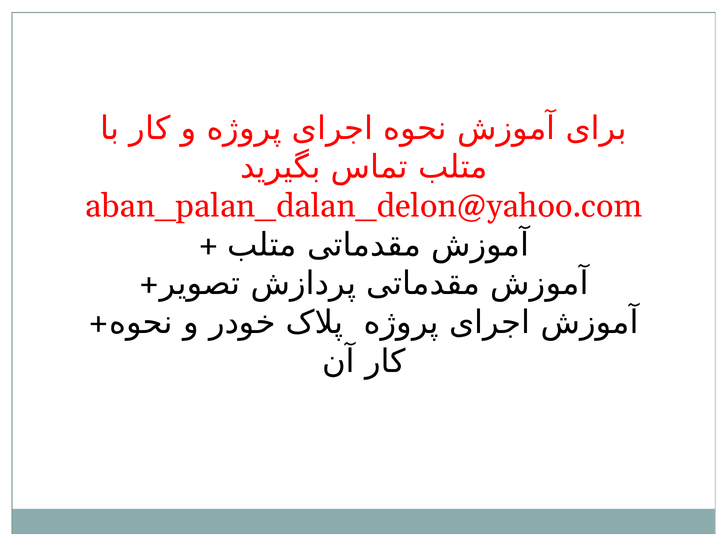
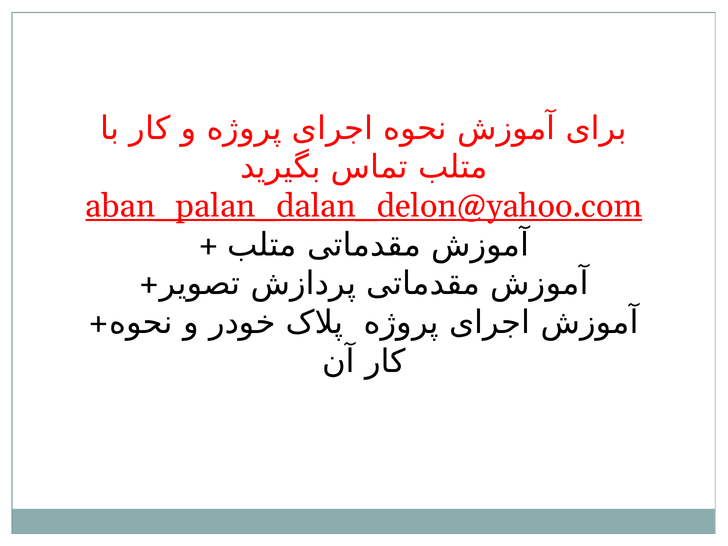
aban_palan_dalan_delon@yahoo.com underline: none -> present (364, 206)
